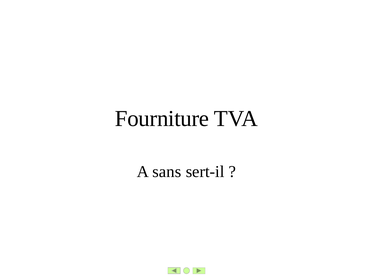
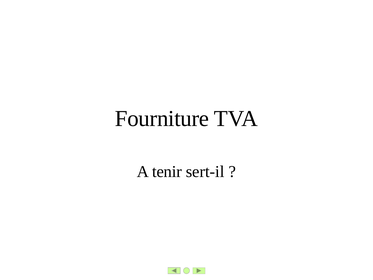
sans: sans -> tenir (167, 171)
